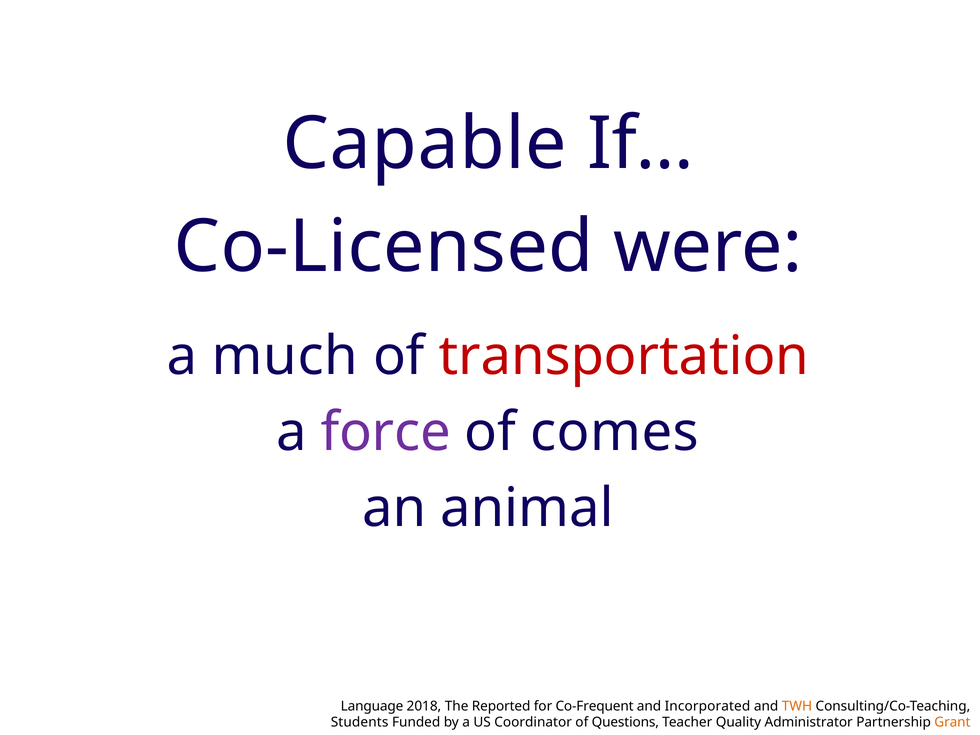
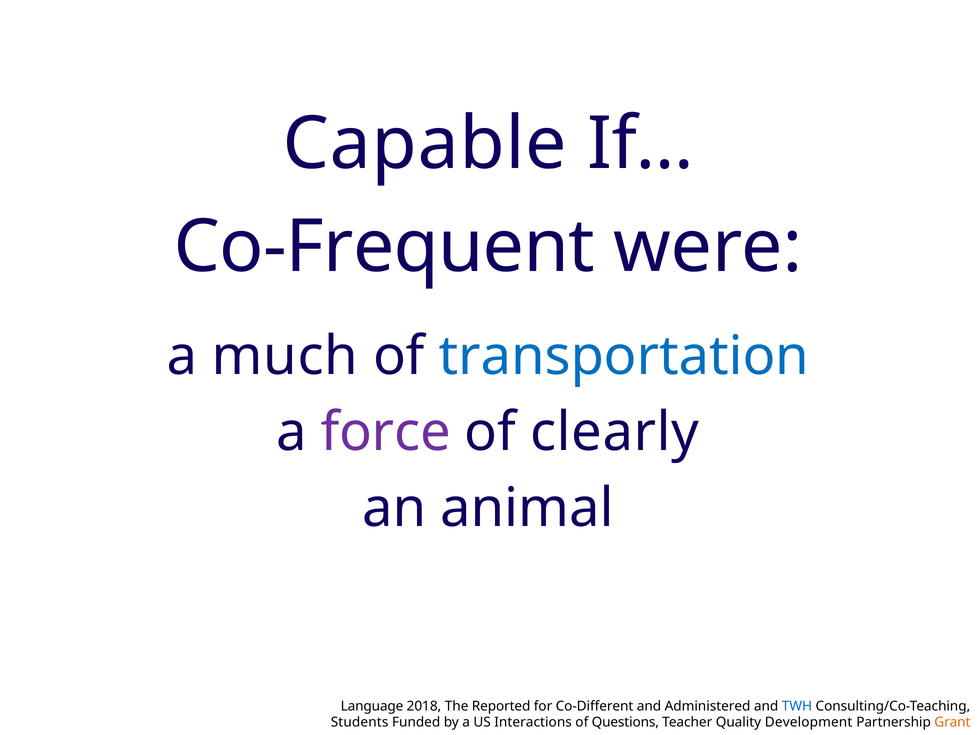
Co-Licensed: Co-Licensed -> Co-Frequent (384, 247)
transportation colour: red -> blue (624, 356)
comes: comes -> clearly (615, 432)
Co-Frequent: Co-Frequent -> Co-Different (595, 706)
Incorporated: Incorporated -> Administered (708, 706)
TWH colour: orange -> blue (797, 706)
Coordinator: Coordinator -> Interactions (533, 722)
Administrator: Administrator -> Development (809, 722)
